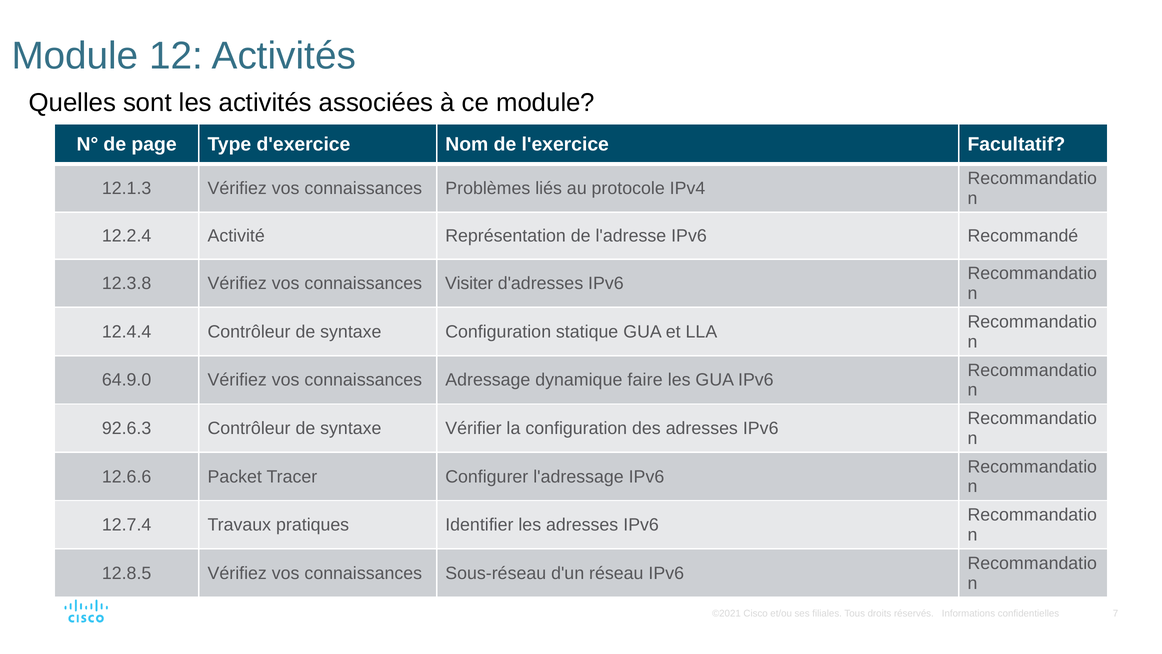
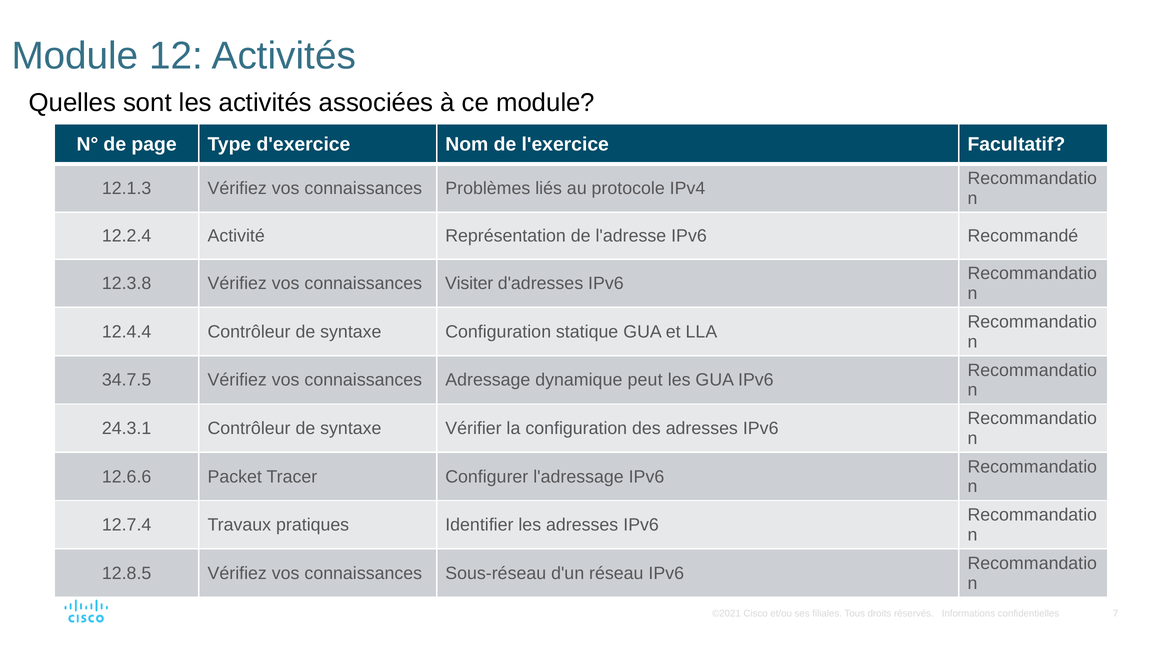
64.9.0: 64.9.0 -> 34.7.5 (127, 380)
faire: faire -> peut (645, 380)
92.6.3: 92.6.3 -> 24.3.1 (127, 428)
